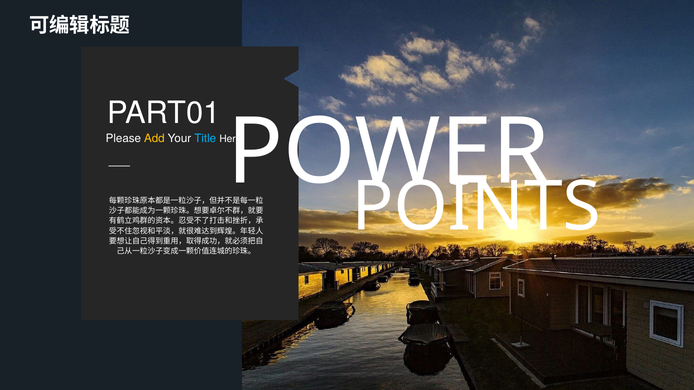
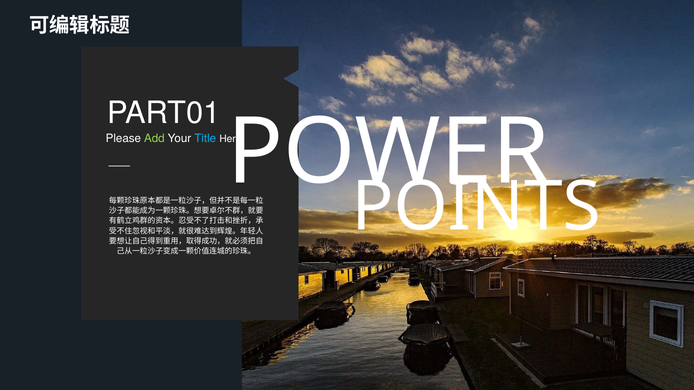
Add colour: yellow -> light green (154, 139)
